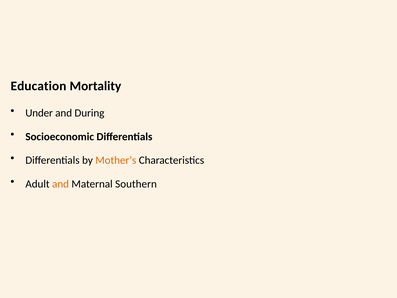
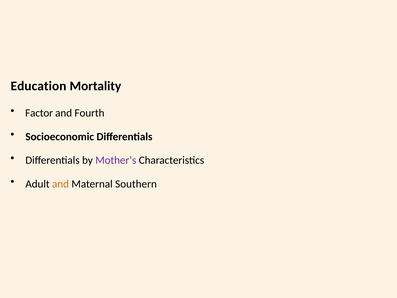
Under: Under -> Factor (39, 113)
During: During -> Fourth (89, 113)
Mother’s colour: orange -> purple (116, 160)
